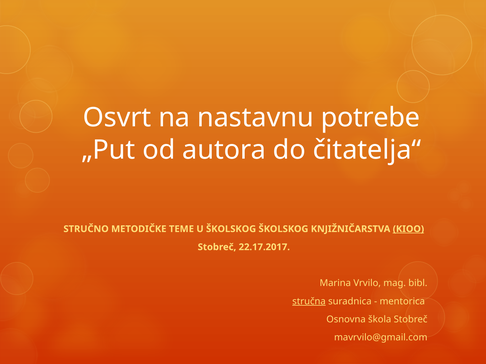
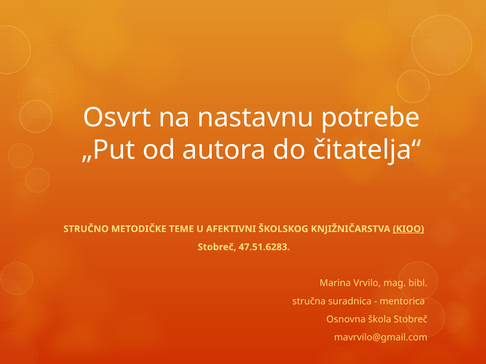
U ŠKOLSKOG: ŠKOLSKOG -> AFEKTIVNI (231, 229)
22.17.2017: 22.17.2017 -> 47.51.6283 (264, 247)
stručna underline: present -> none (309, 302)
